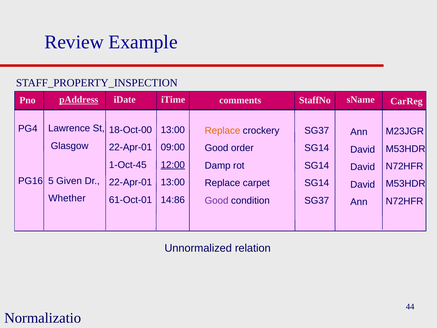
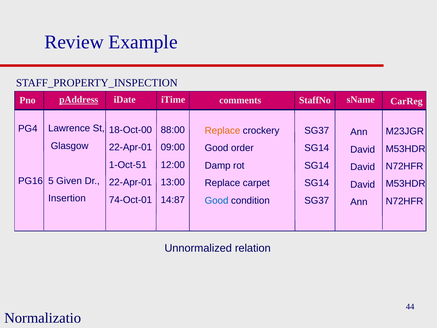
13:00: 13:00 -> 88:00 (173, 130)
1-Oct-45: 1-Oct-45 -> 1-Oct-51 (128, 165)
12:00 underline: present -> none (173, 165)
Whether: Whether -> Insertion (67, 198)
61-Oct-01: 61-Oct-01 -> 74-Oct-01 (130, 200)
14:86: 14:86 -> 14:87 (173, 200)
Good colour: purple -> blue (217, 200)
